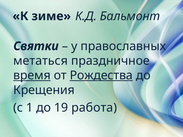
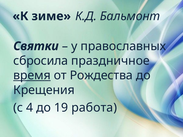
метаться: метаться -> сбросила (41, 61)
Рождества underline: present -> none (101, 76)
1: 1 -> 4 (30, 108)
